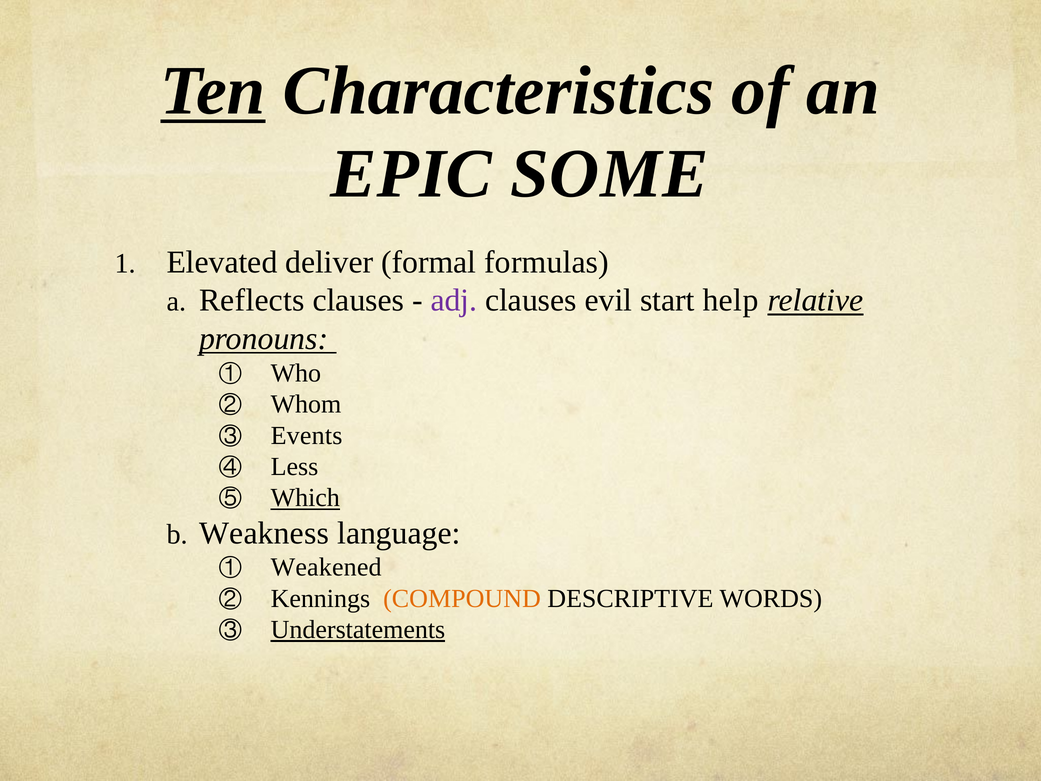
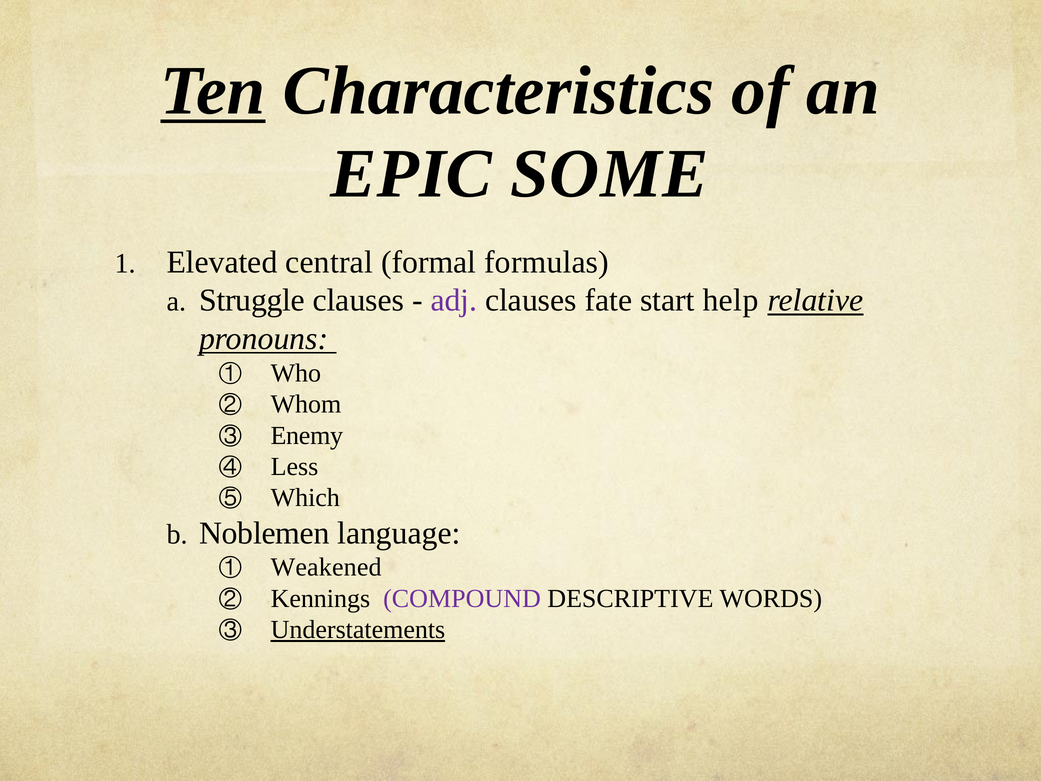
deliver: deliver -> central (329, 262)
Reflects: Reflects -> Struggle (252, 300)
evil: evil -> fate (608, 300)
Events: Events -> Enemy (307, 435)
Which underline: present -> none (305, 498)
Weakness: Weakness -> Noblemen (264, 533)
COMPOUND colour: orange -> purple (462, 598)
